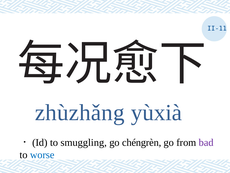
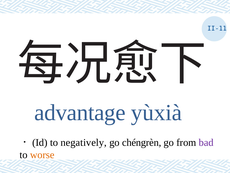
zhùzhǎng: zhùzhǎng -> advantage (80, 112)
smuggling: smuggling -> negatively (84, 142)
worse colour: blue -> orange (42, 154)
